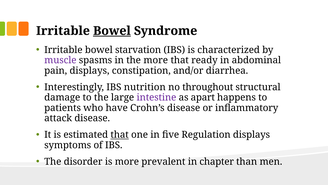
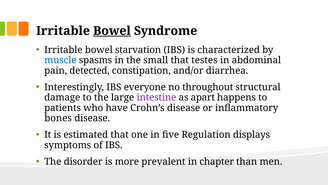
muscle colour: purple -> blue (60, 60)
the more: more -> small (156, 60)
ready: ready -> testes (204, 60)
pain displays: displays -> detected (90, 70)
nutrition: nutrition -> everyone (145, 87)
attack: attack -> bones (58, 118)
that underline: present -> none (120, 134)
